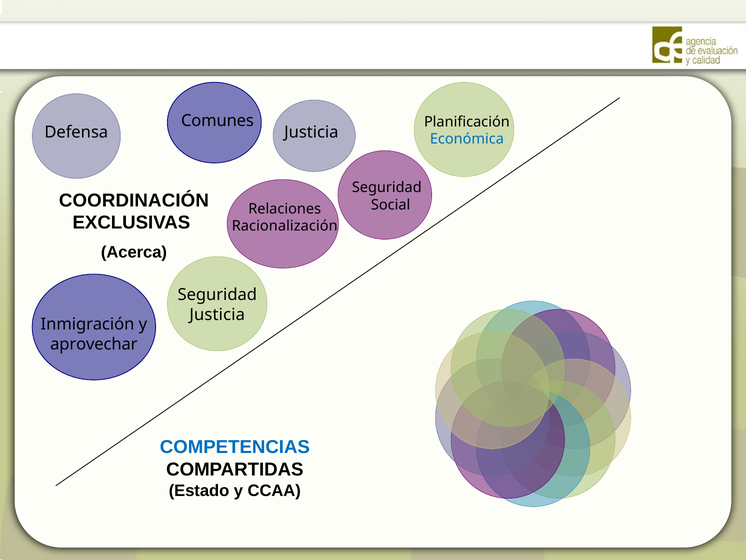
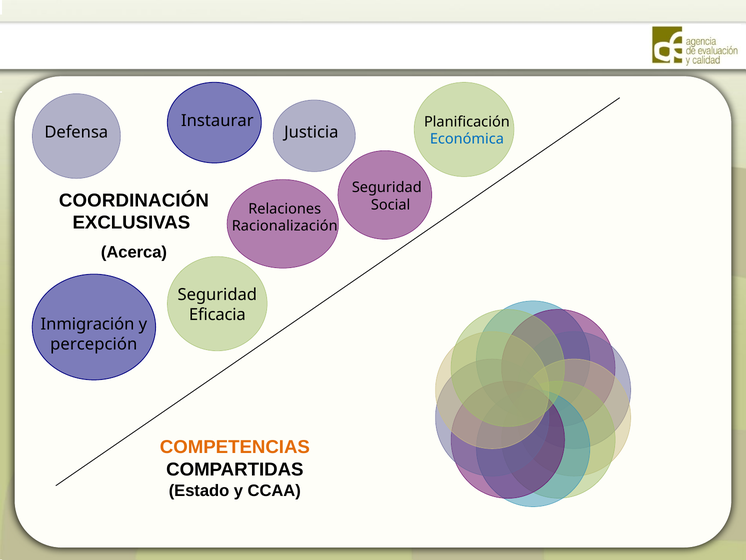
Comunes: Comunes -> Instaurar (217, 120)
Justicia: Justicia -> Eficacia (217, 314)
aprovechar: aprovechar -> percepción (94, 344)
COMPETENCIAS colour: blue -> orange (235, 447)
